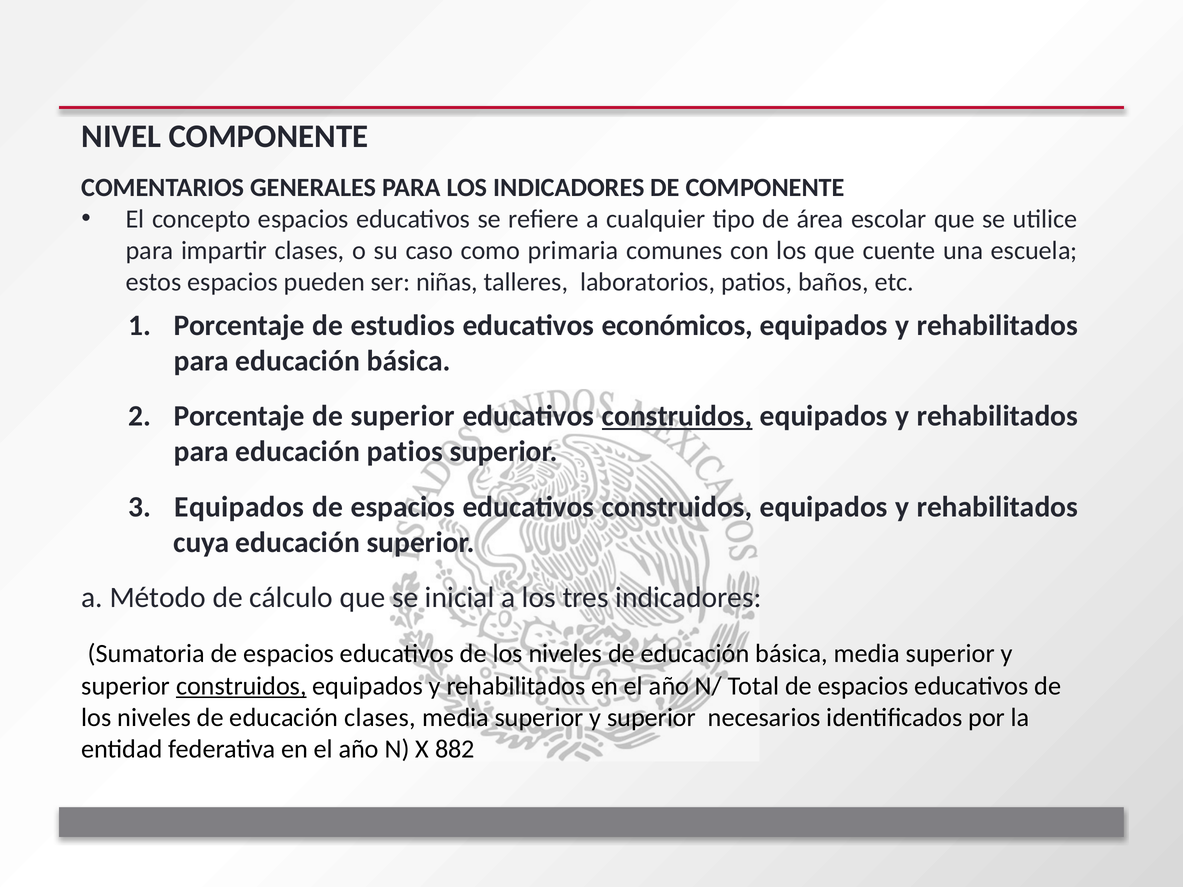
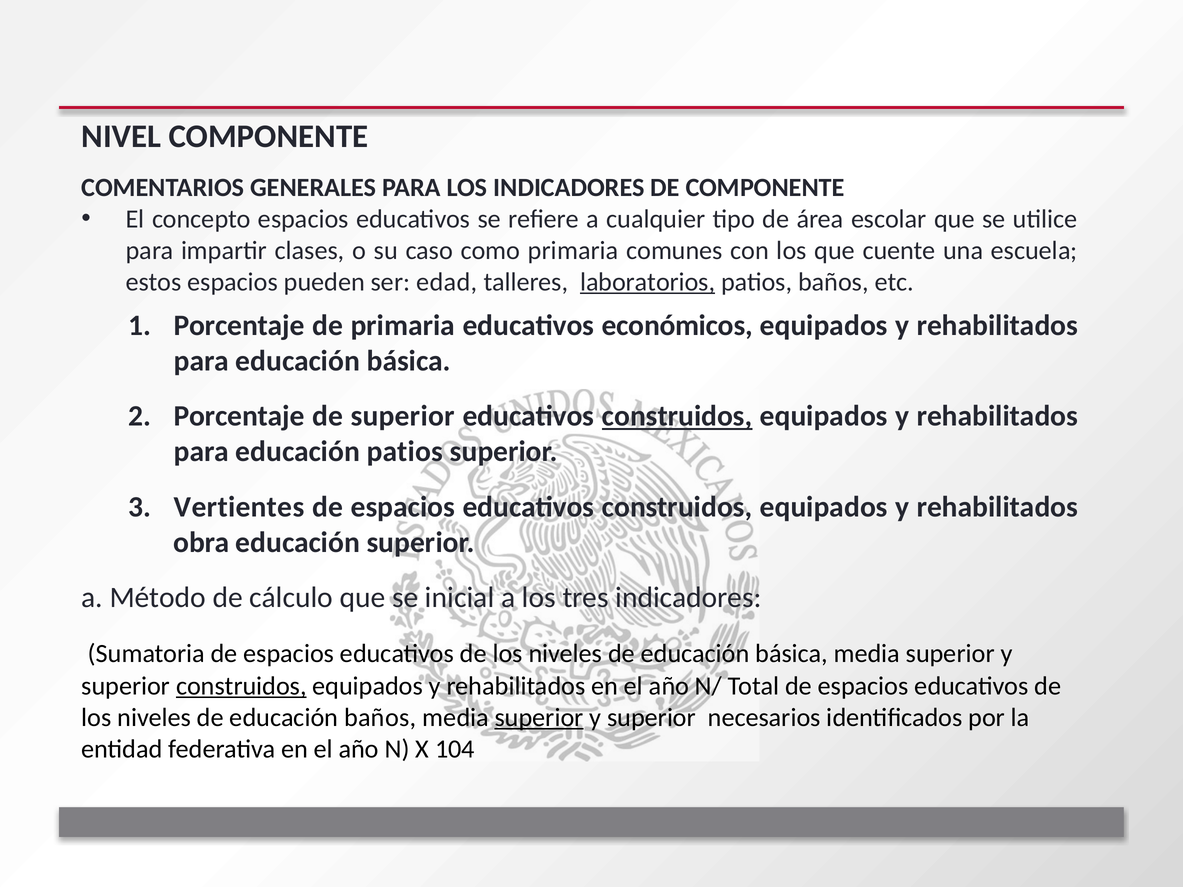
niñas: niñas -> edad (447, 282)
laboratorios underline: none -> present (648, 282)
de estudios: estudios -> primaria (403, 326)
Equipados: Equipados -> Vertientes (239, 507)
cuya: cuya -> obra (201, 542)
educación clases: clases -> baños (380, 718)
superior underline: none -> present (539, 718)
882: 882 -> 104 (455, 749)
